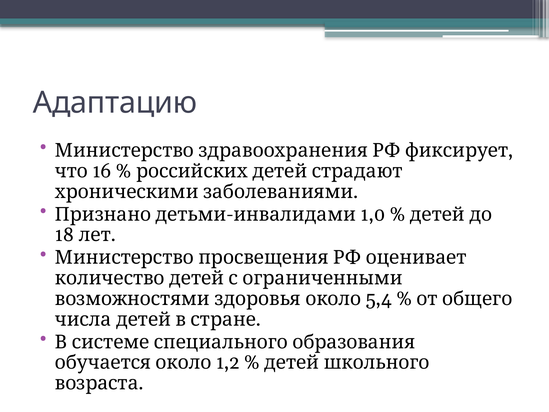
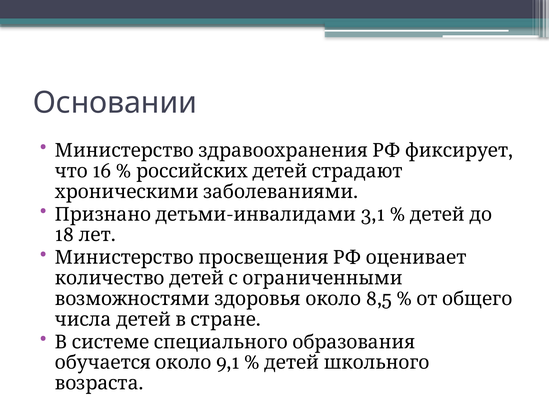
Адаптацию: Адаптацию -> Основании (115, 103)
1,0: 1,0 -> 3,1 (373, 214)
5,4: 5,4 -> 8,5 (379, 299)
1,2: 1,2 -> 9,1 (228, 362)
